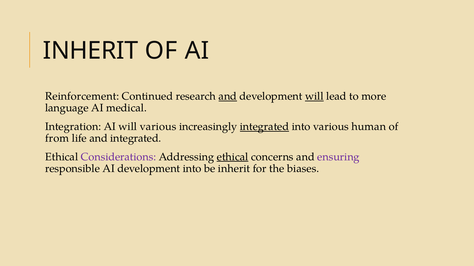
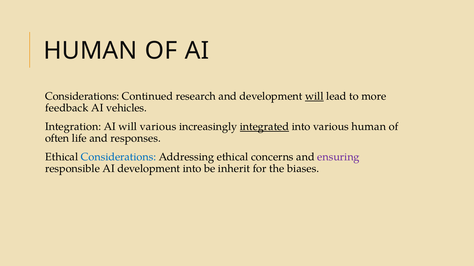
INHERIT: INHERIT -> HUMAN (90, 51)
Reinforcement: Reinforcement -> Considerations (82, 96)
and underline: present -> none (228, 96)
language: language -> feedback (67, 108)
medical: medical -> vehicles (126, 108)
from: from -> often (57, 139)
and integrated: integrated -> responses (136, 139)
Considerations colour: purple -> blue (118, 157)
ethical underline: present -> none (233, 157)
